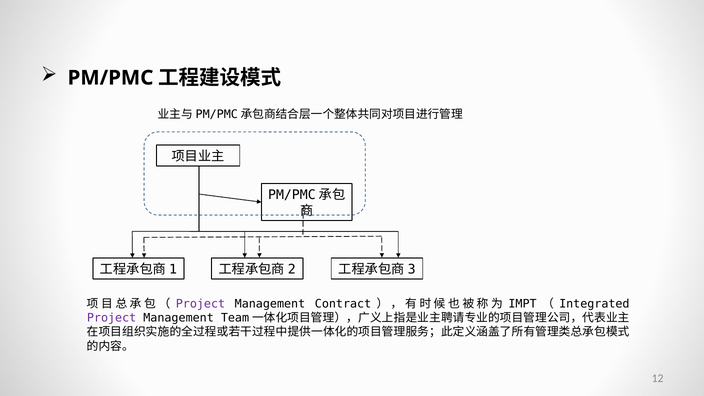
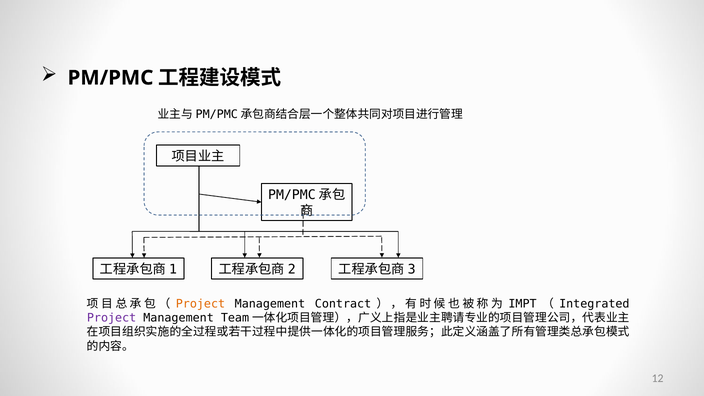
Project colour: purple -> orange (200, 304)
